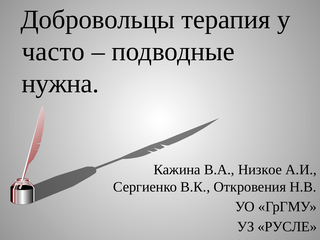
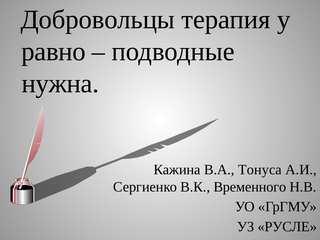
часто: часто -> равно (54, 51)
Низкое: Низкое -> Тонуса (260, 170)
Откровения: Откровения -> Временного (250, 187)
